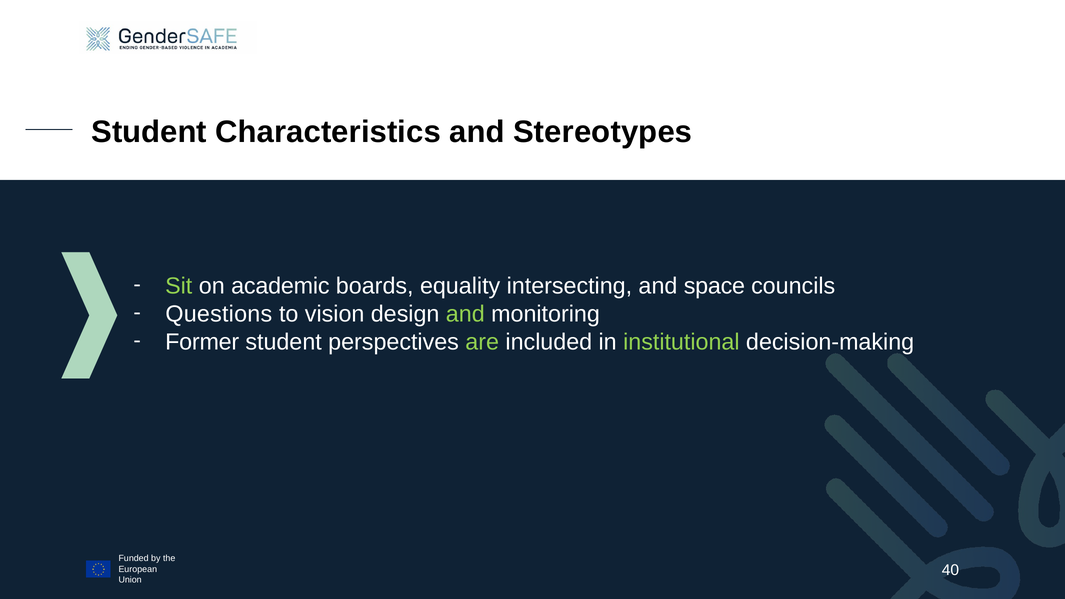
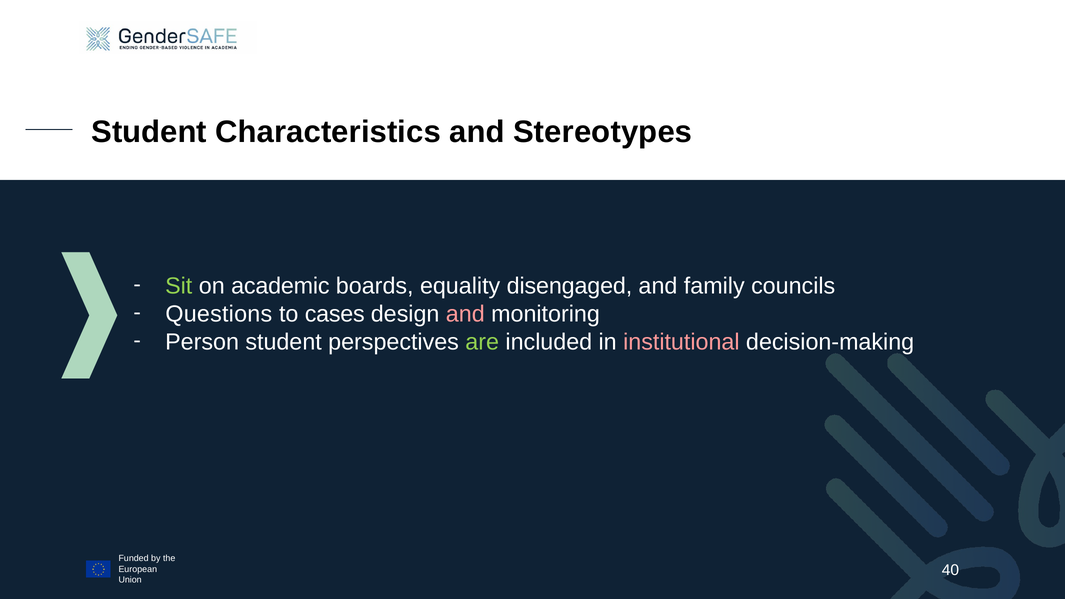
intersecting: intersecting -> disengaged (569, 286)
space: space -> family (714, 286)
vision: vision -> cases (335, 314)
and colour: light green -> pink (465, 314)
Former: Former -> Person (202, 342)
institutional colour: light green -> pink (681, 342)
